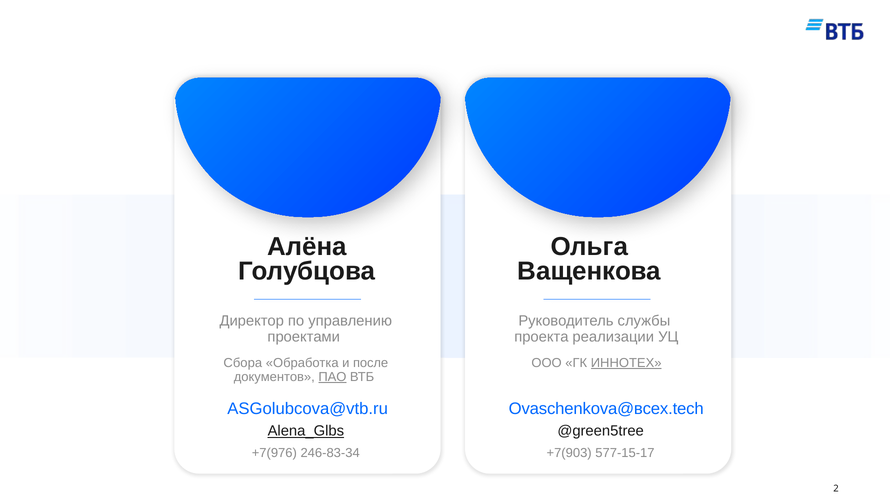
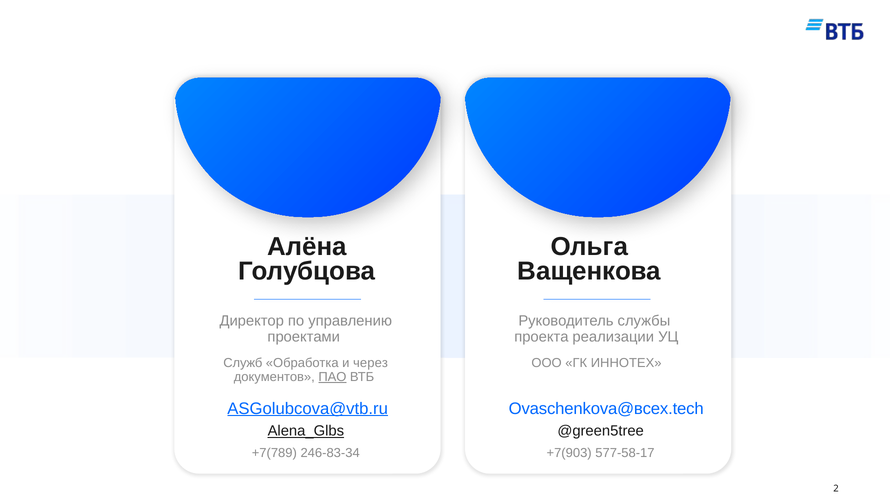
Сбора: Сбора -> Служб (243, 363)
после: после -> через (370, 363)
ИННОТЕХ underline: present -> none (626, 363)
ASGolubcova@vtb.ru underline: none -> present (308, 409)
+7(976: +7(976 -> +7(789 (274, 454)
577-15-17: 577-15-17 -> 577-58-17 (625, 454)
